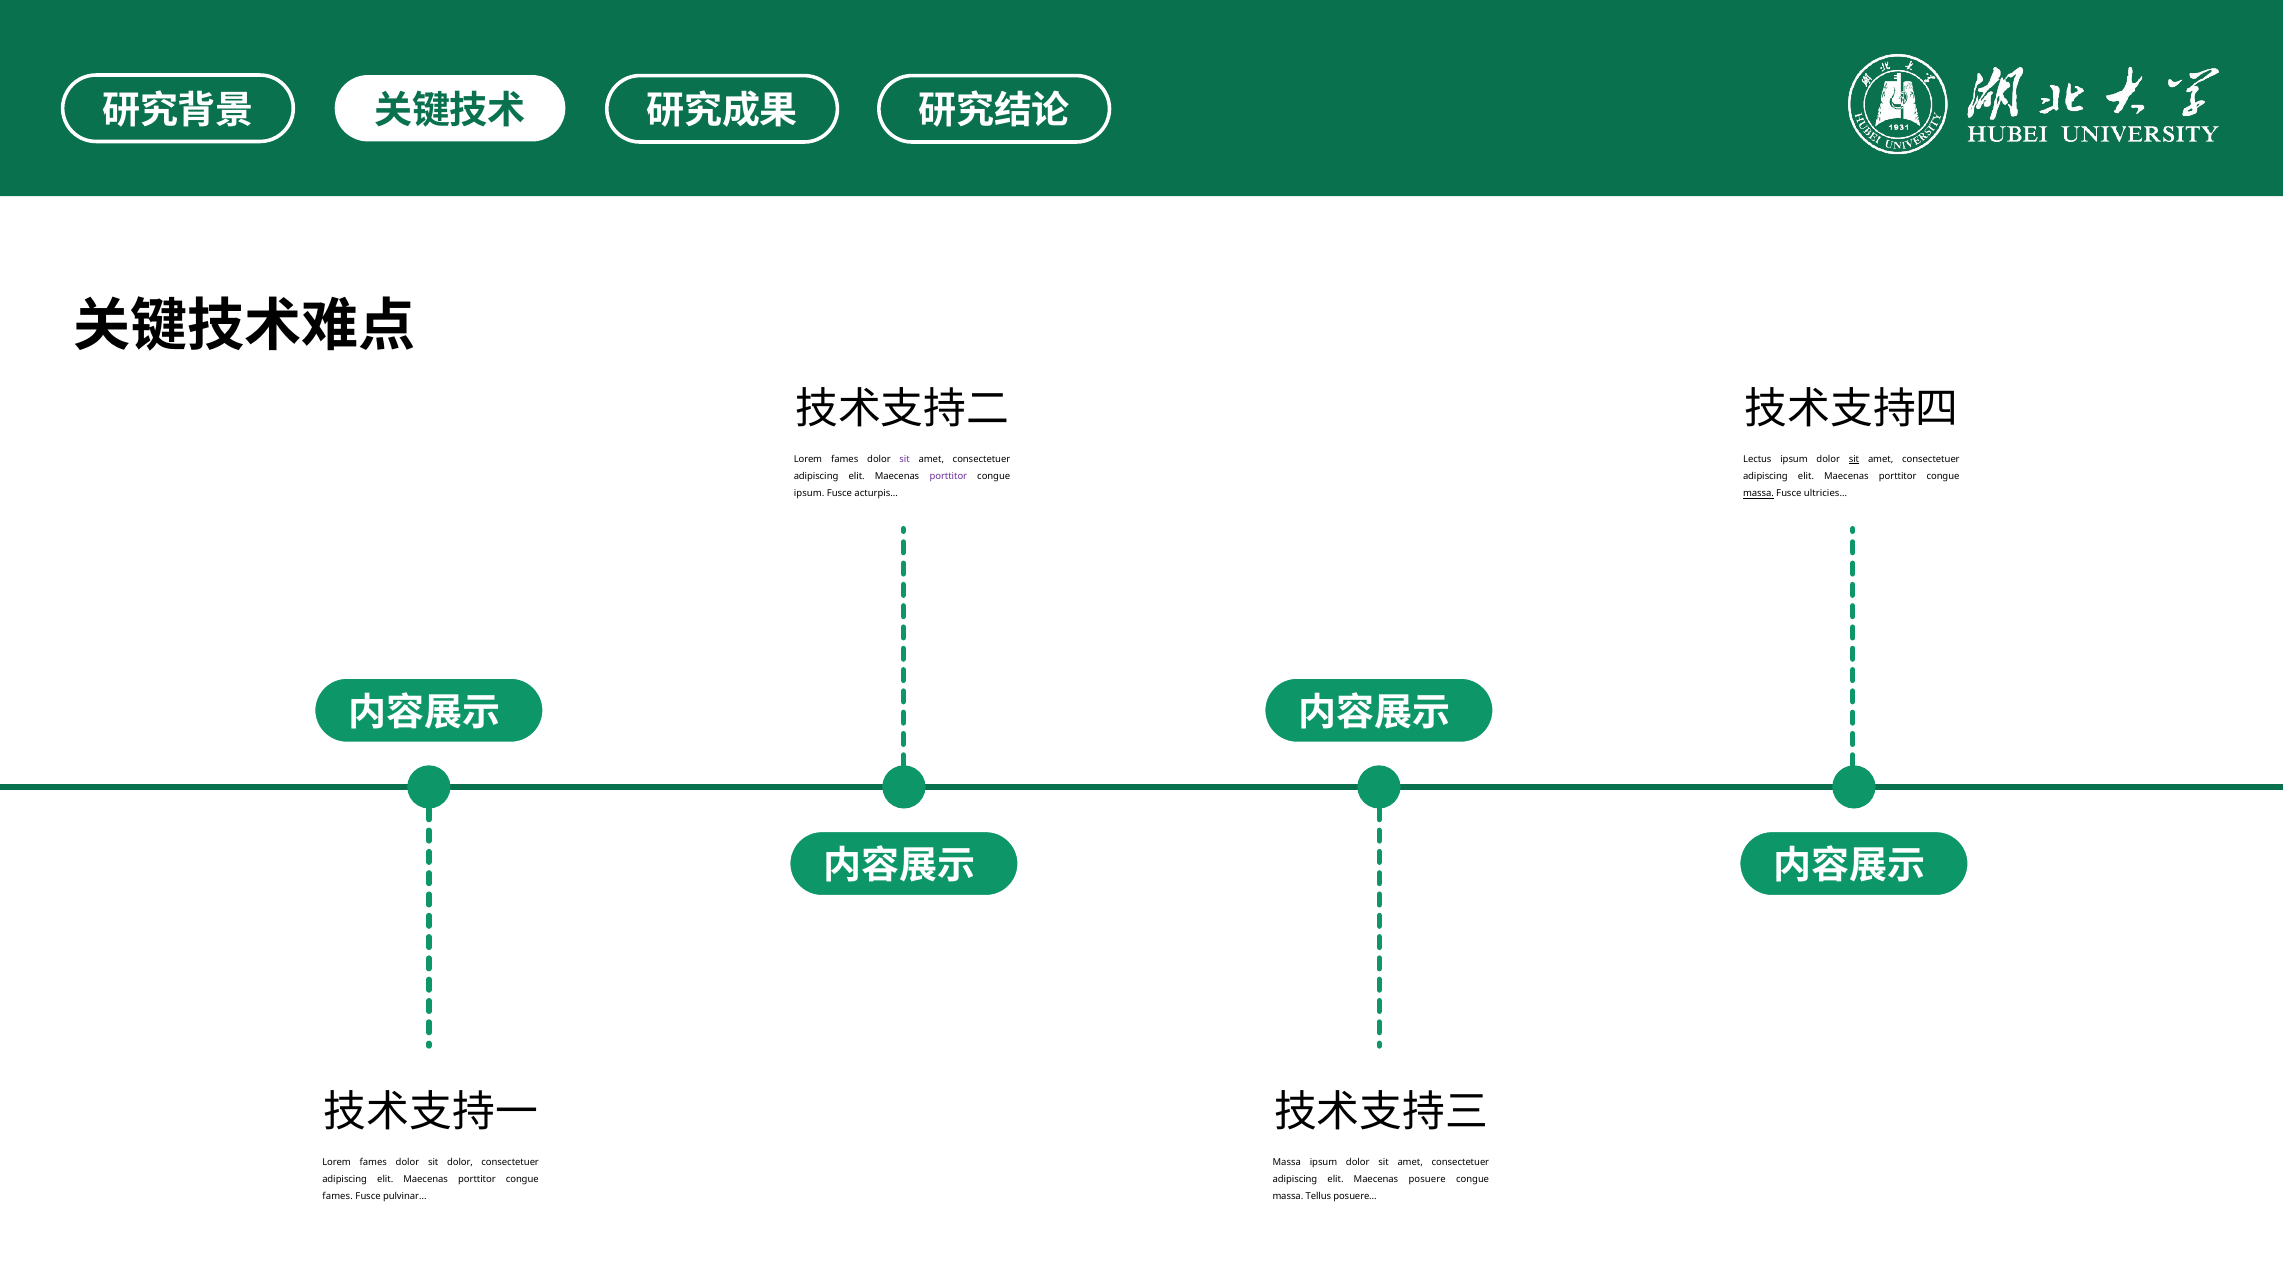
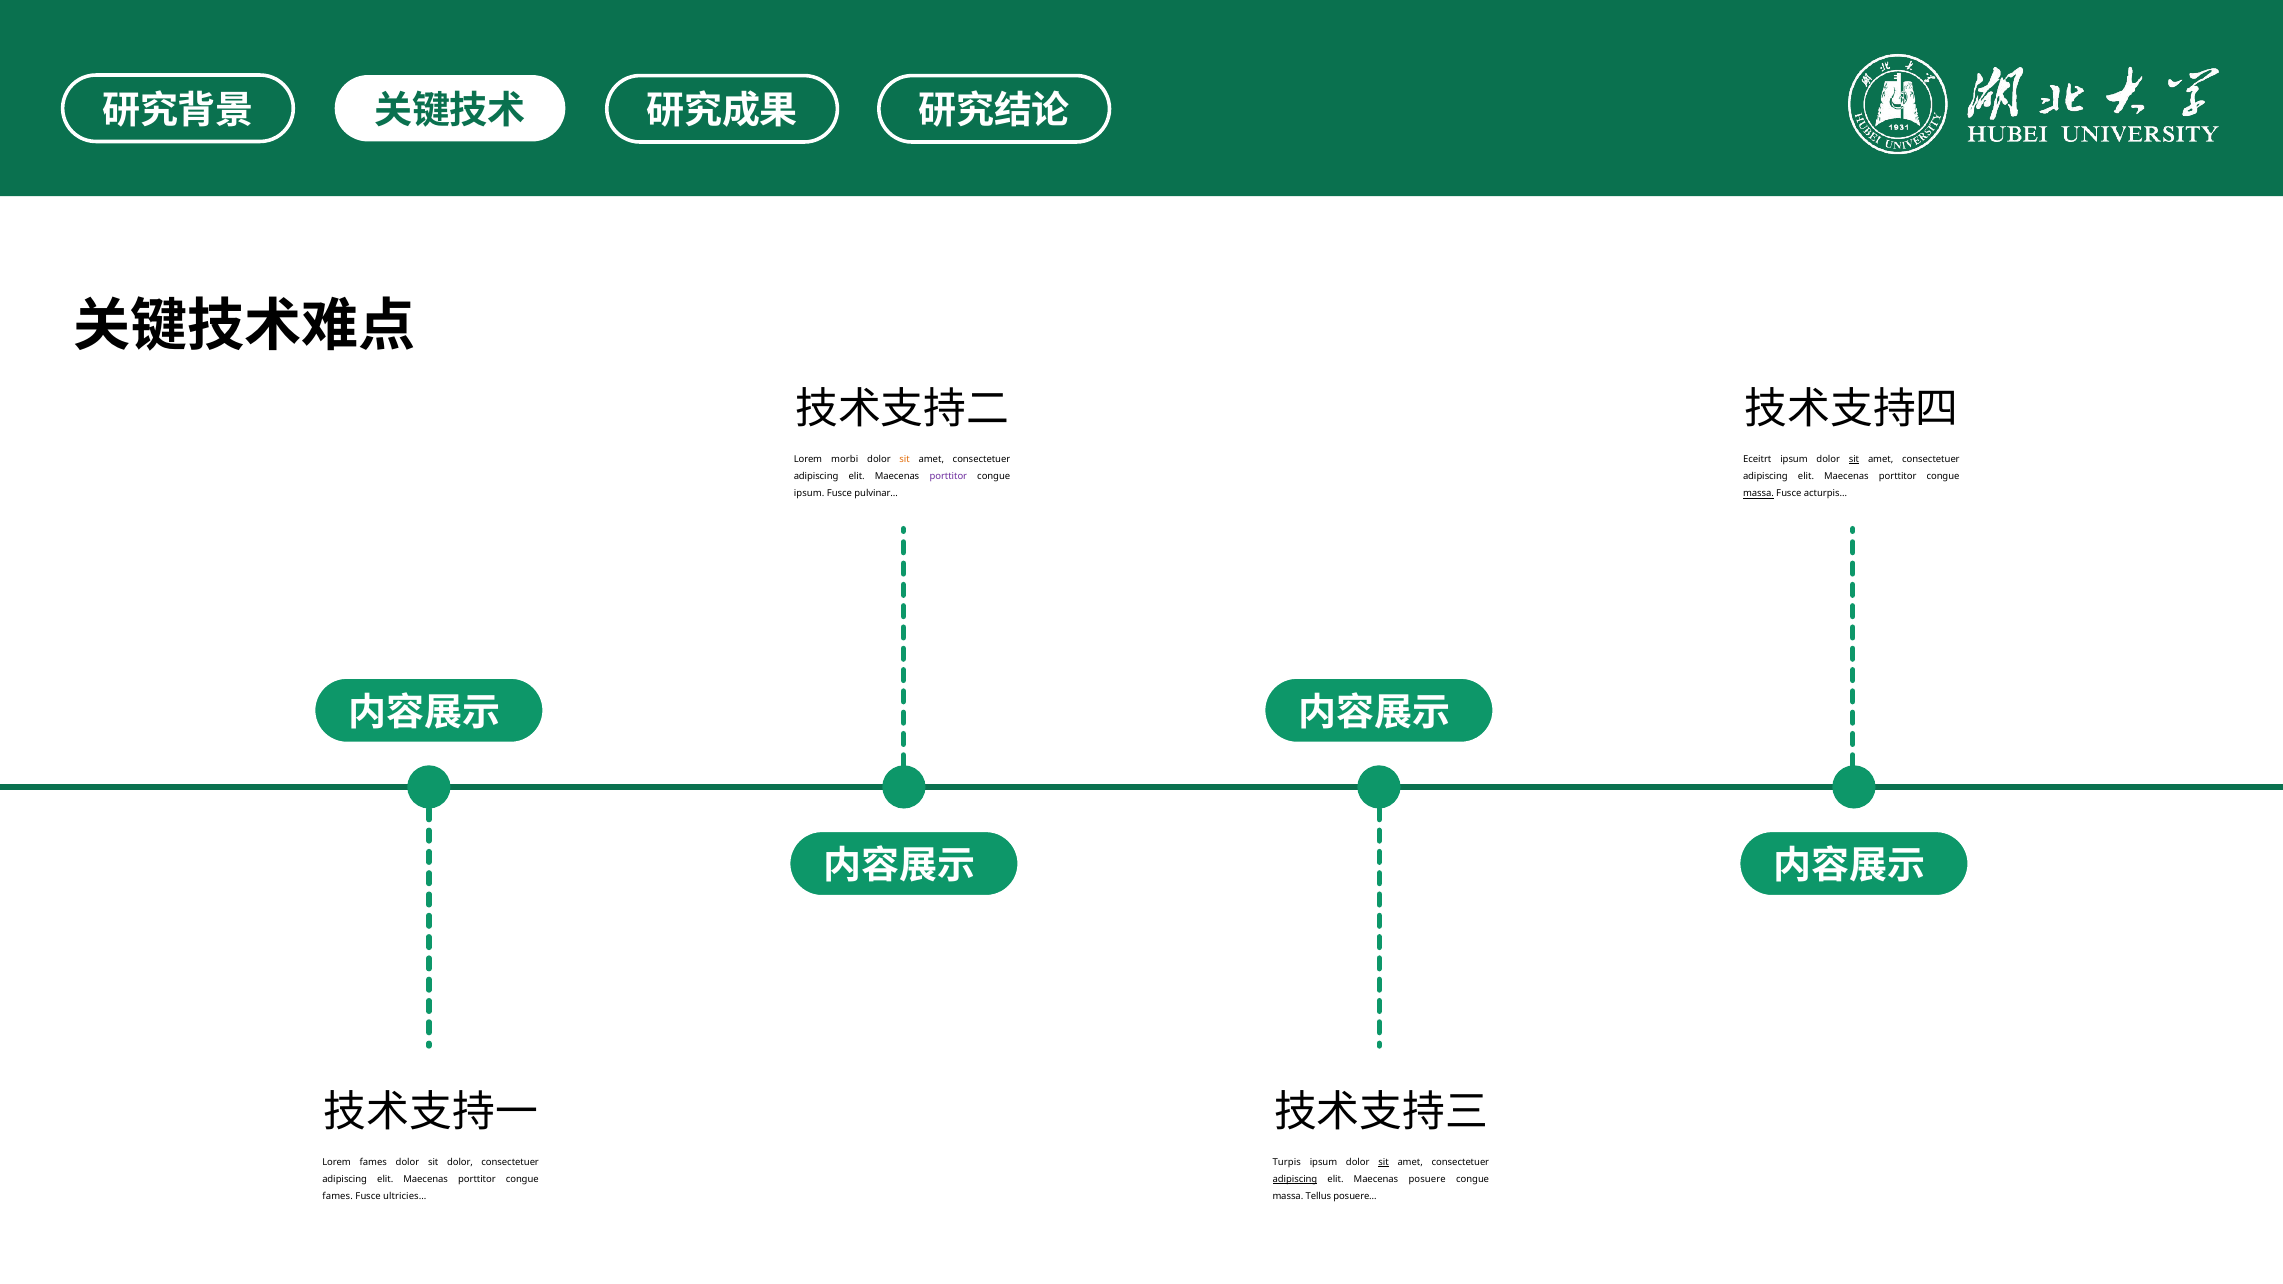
fames: fames -> morbi (845, 460)
sit colour: purple -> orange (905, 460)
Lectus: Lectus -> Eceitrt (1757, 460)
acturpis…: acturpis… -> pulvinar… (876, 494)
ultricies…: ultricies… -> acturpis… (1826, 494)
Massa: Massa -> Turpis (1287, 1162)
sit underline: none -> present (1384, 1162)
adipiscing underline: none -> present (1295, 1179)
pulvinar…: pulvinar… -> ultricies… (405, 1197)
